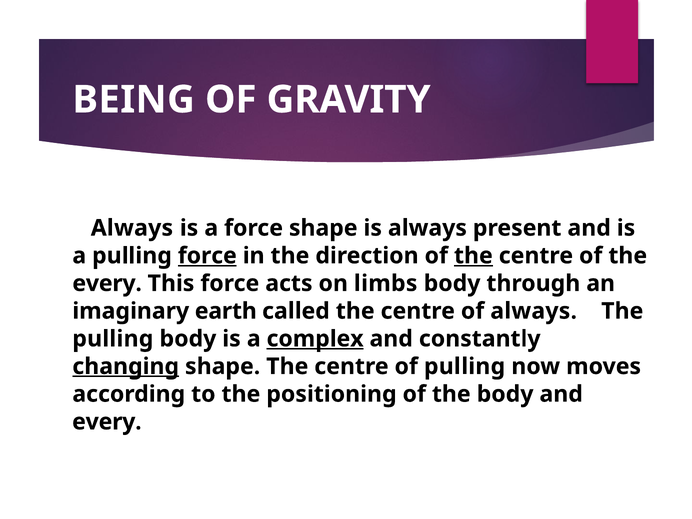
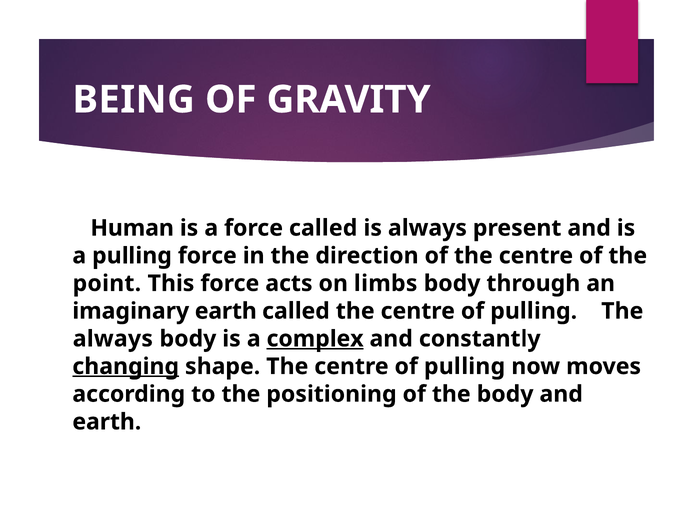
Always: Always -> Human (132, 228)
force shape: shape -> called (323, 228)
force underline: present -> none (207, 256)
the underline: present -> none (473, 256)
every: every -> point (107, 283)
always: always -> pulling (534, 311)
pulling: pulling -> always (113, 339)
every: every -> earth (107, 422)
